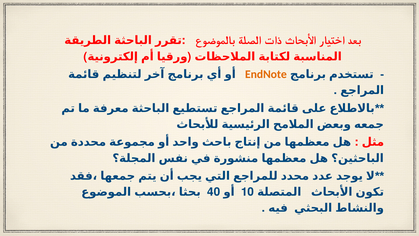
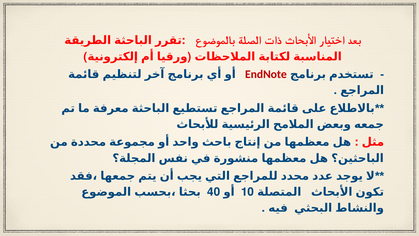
EndNote colour: orange -> red (266, 74)
